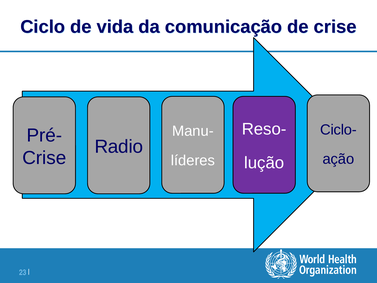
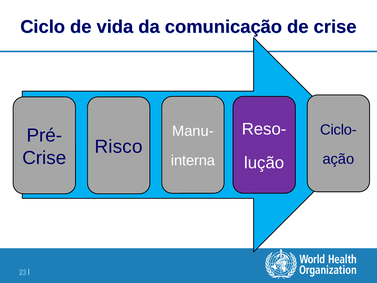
Radio: Radio -> Risco (119, 147)
líderes: líderes -> interna (193, 160)
